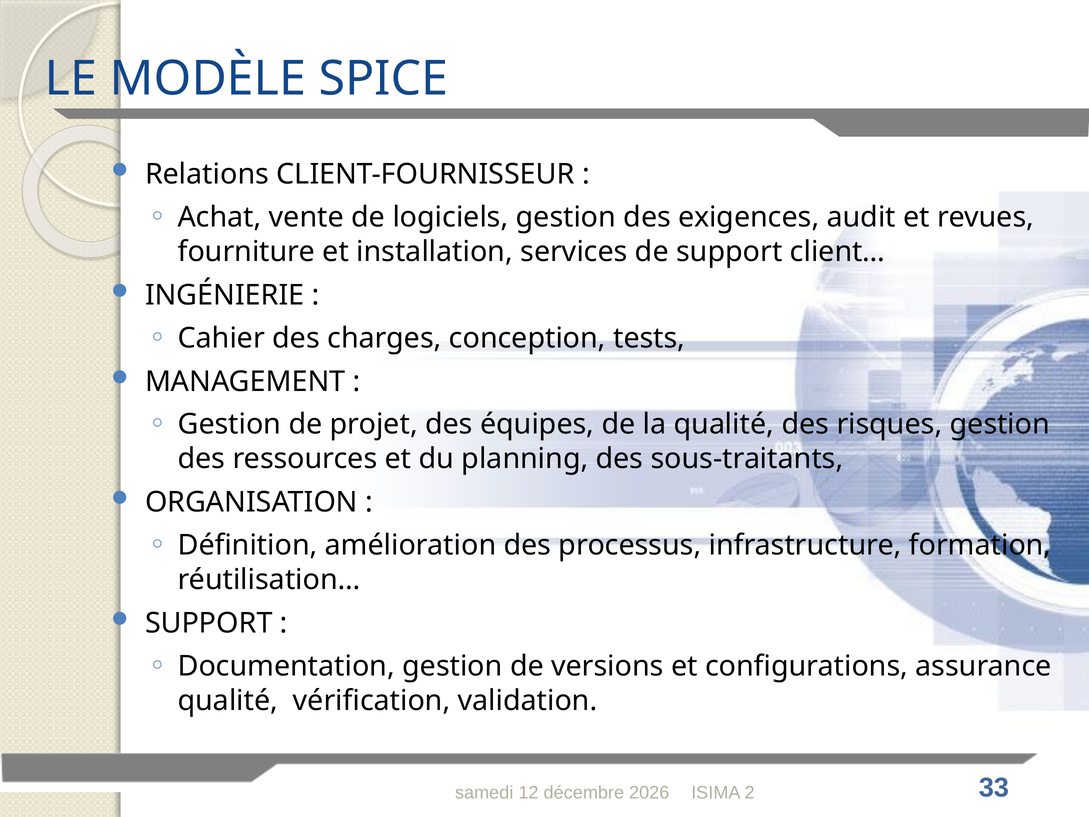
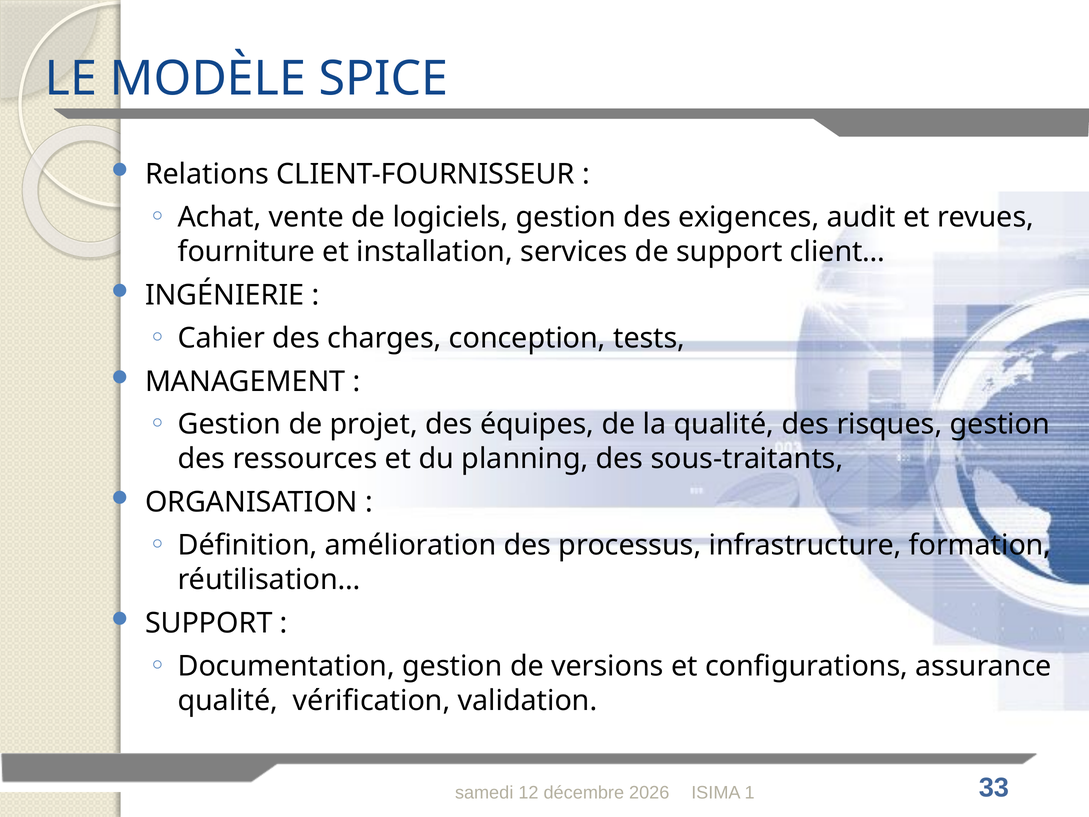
2: 2 -> 1 (750, 793)
